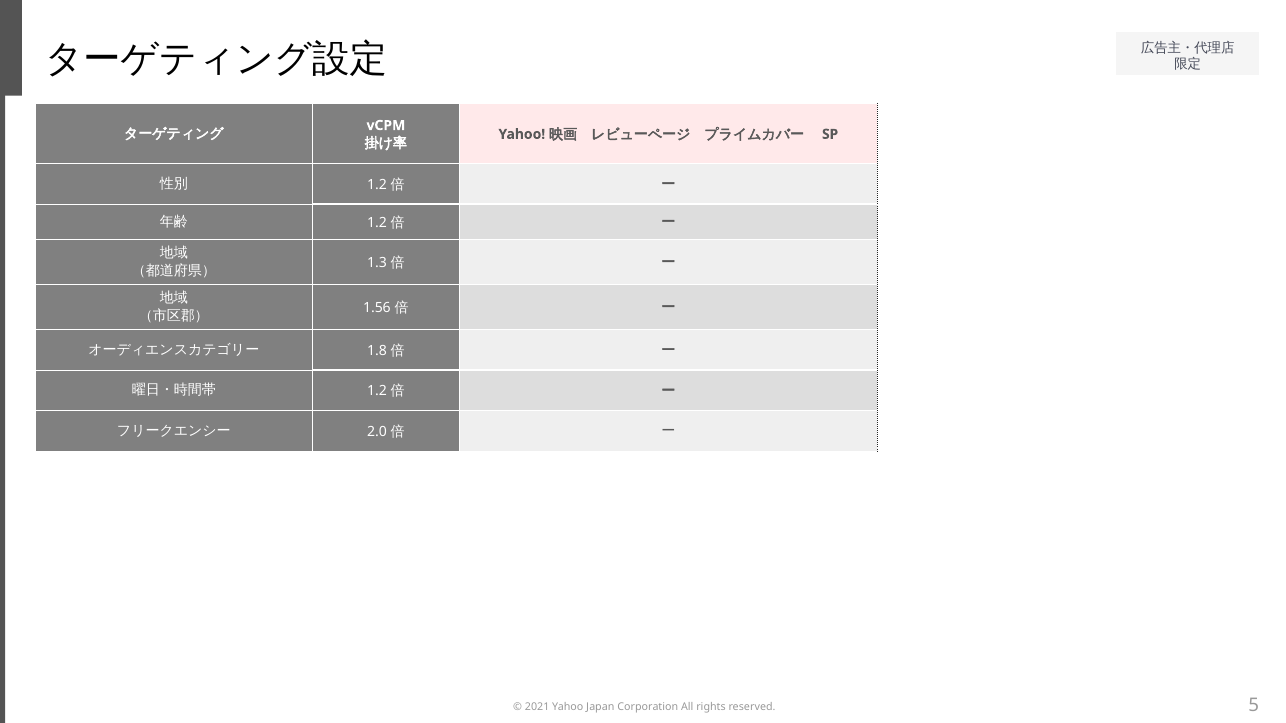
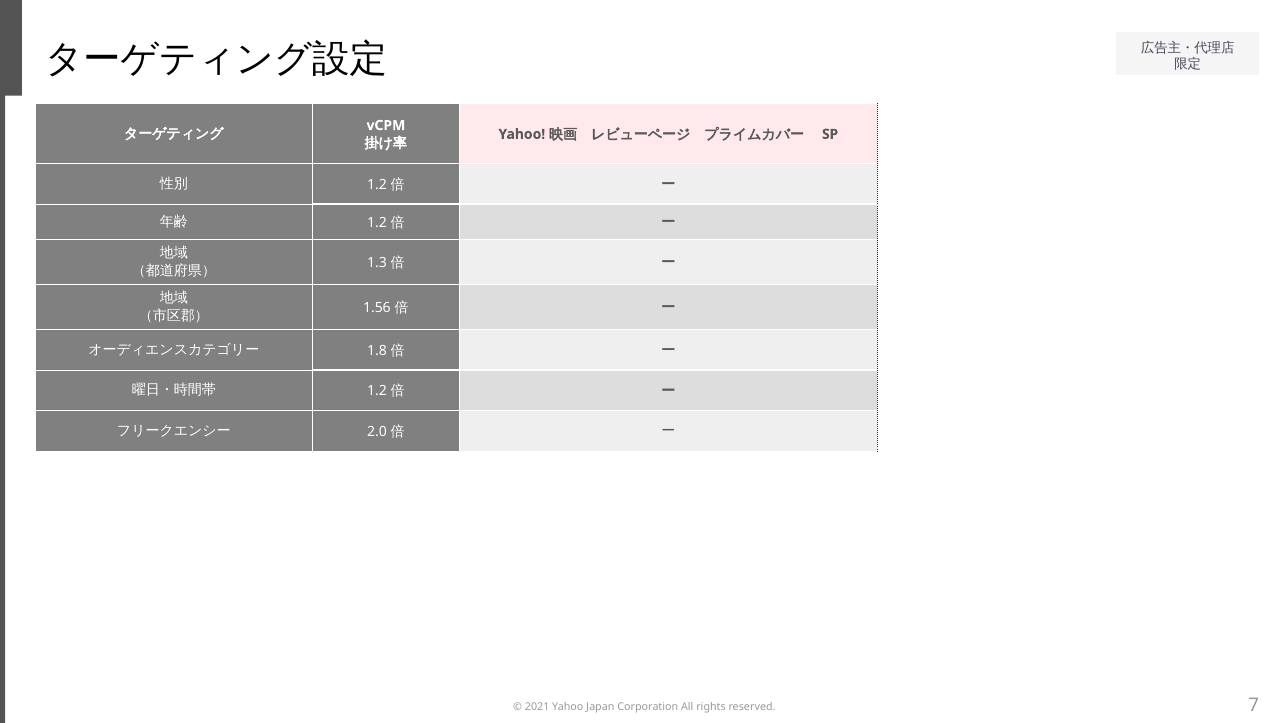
5: 5 -> 7 (1254, 706)
